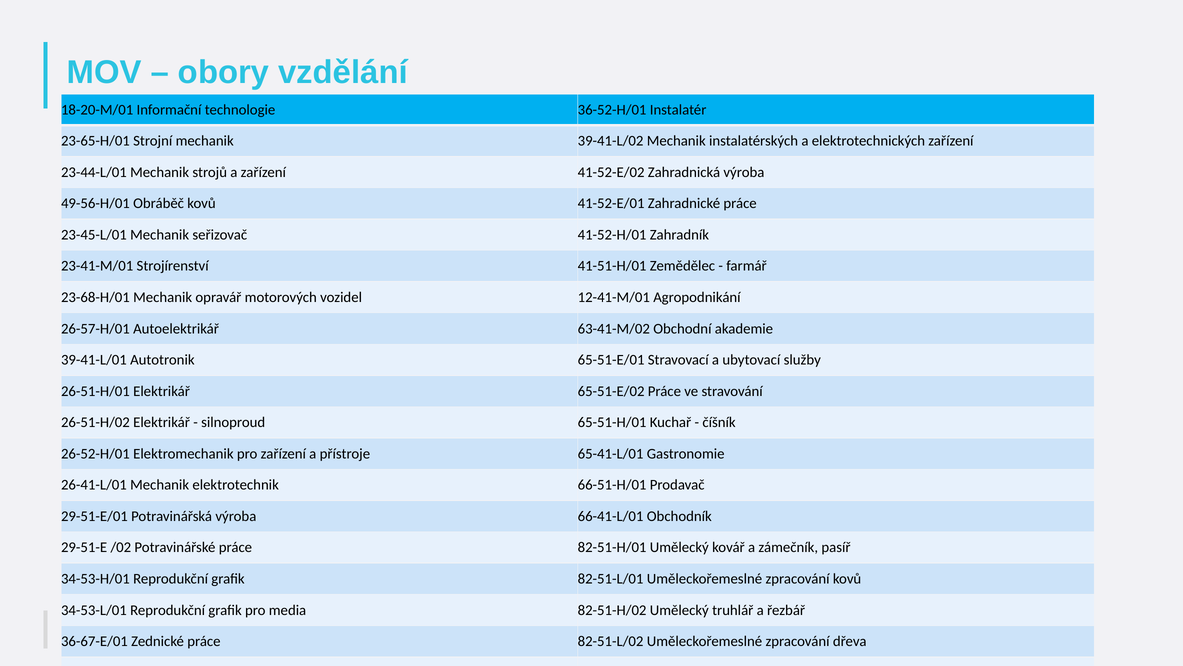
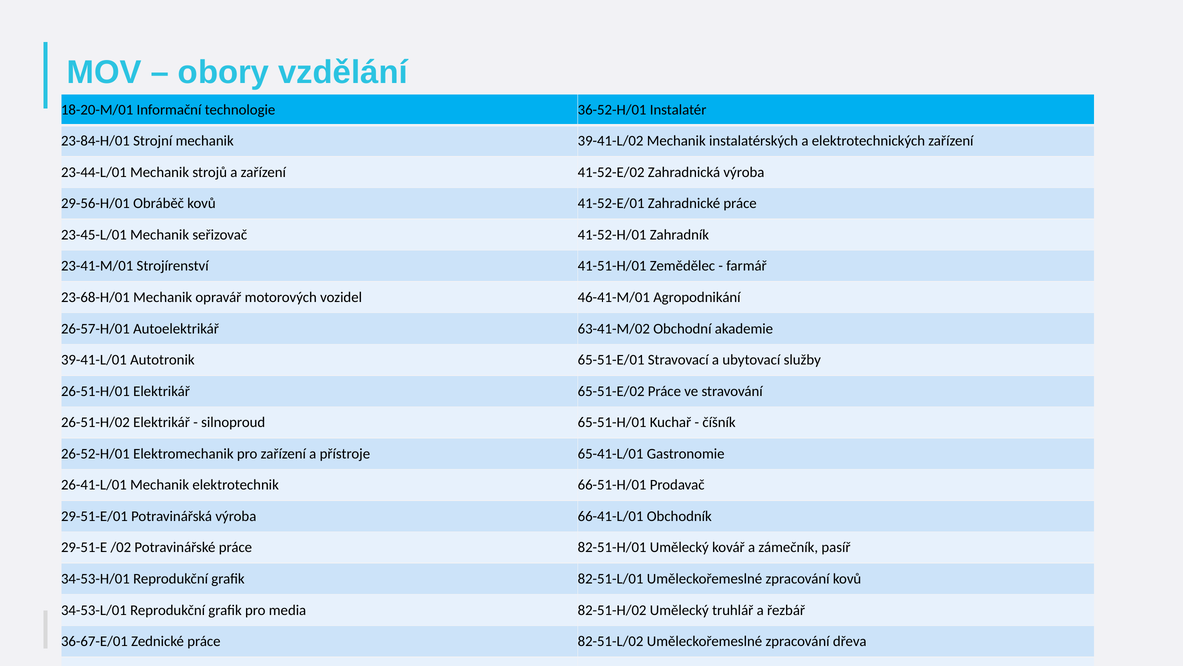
23-65-H/01: 23-65-H/01 -> 23-84-H/01 (95, 141)
49-56-H/01: 49-56-H/01 -> 29-56-H/01 (95, 203)
12-41-M/01: 12-41-M/01 -> 46-41-M/01 (614, 297)
